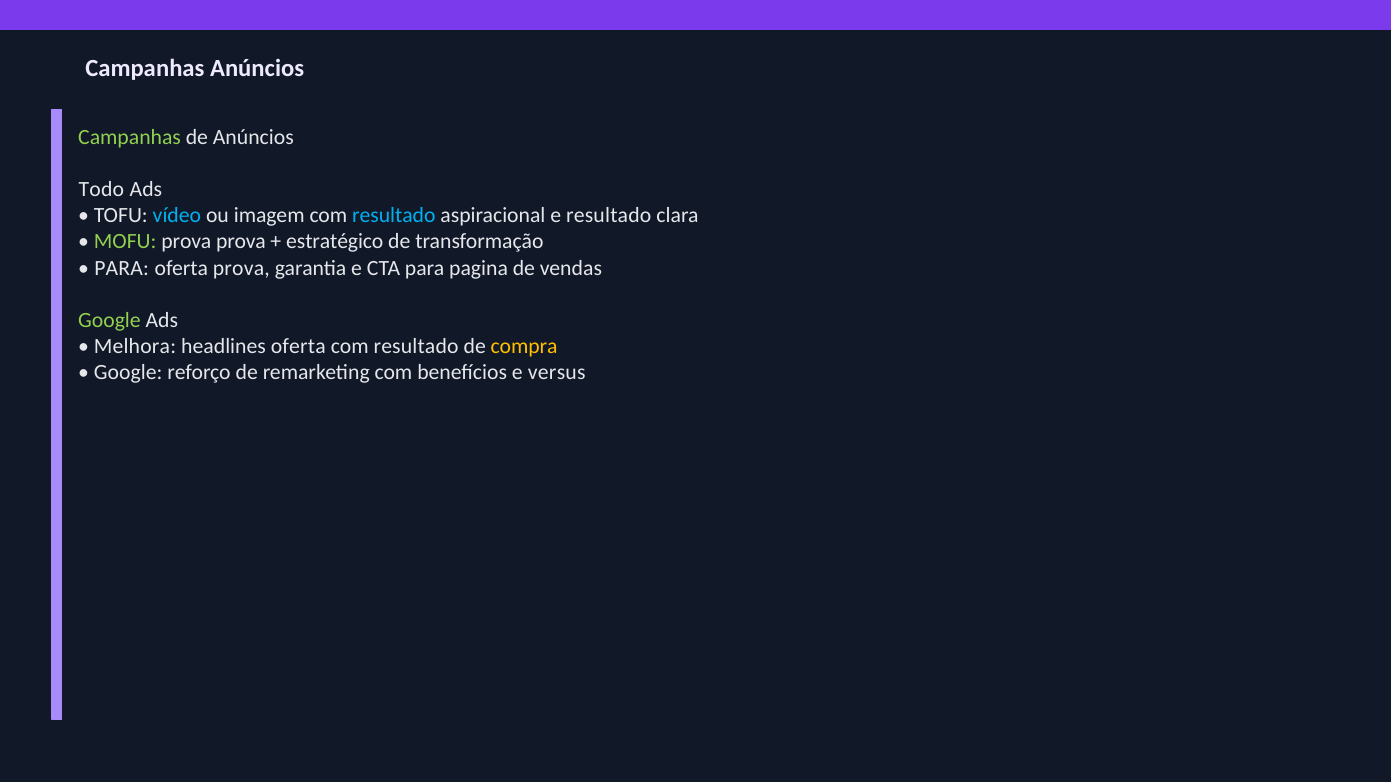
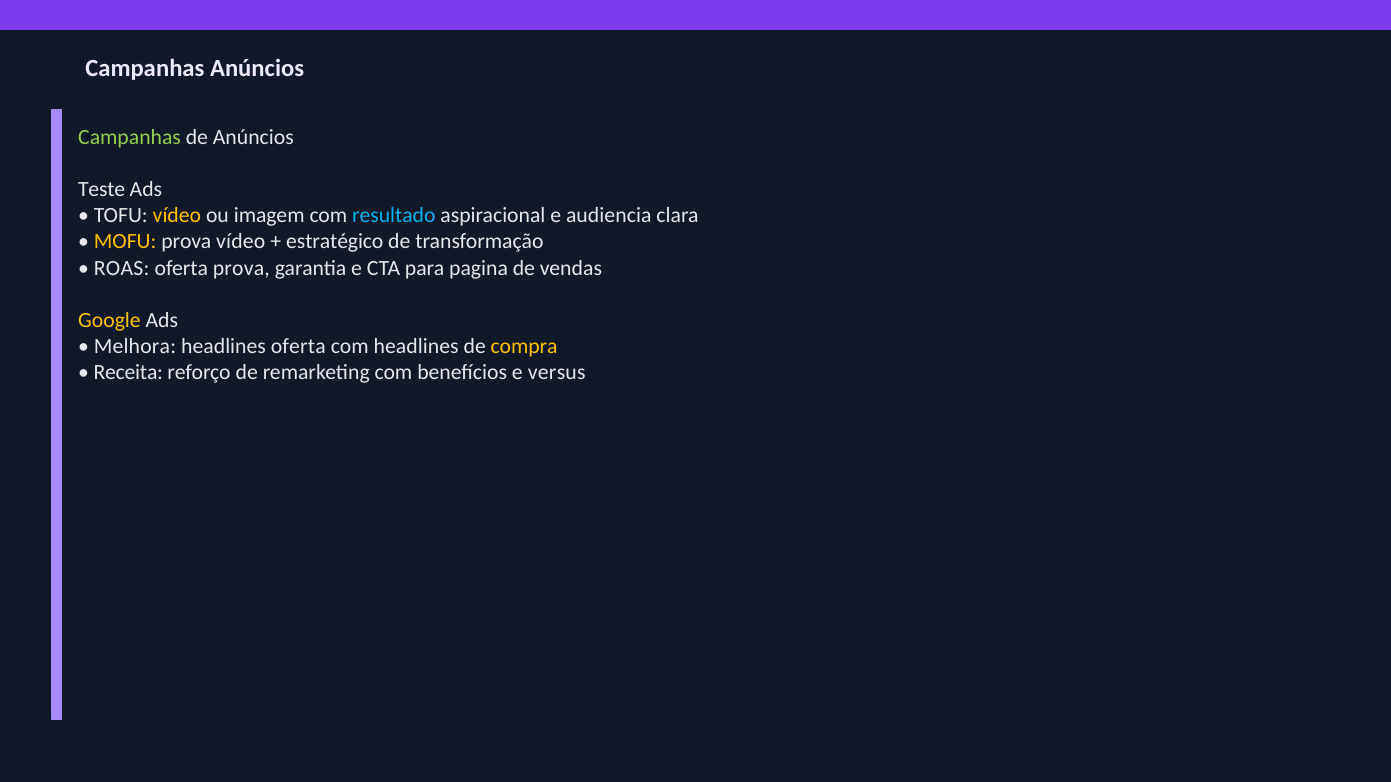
Todo: Todo -> Teste (102, 190)
vídeo colour: light blue -> yellow (177, 216)
e resultado: resultado -> audiencia (609, 216)
MOFU colour: light green -> yellow (125, 242)
prova prova: prova -> vídeo (241, 242)
PARA: PARA -> ROAS (122, 268)
Google colour: light green -> yellow (109, 320)
resultado: resultado -> headlines (416, 346)
Google: Google -> Receita (128, 372)
